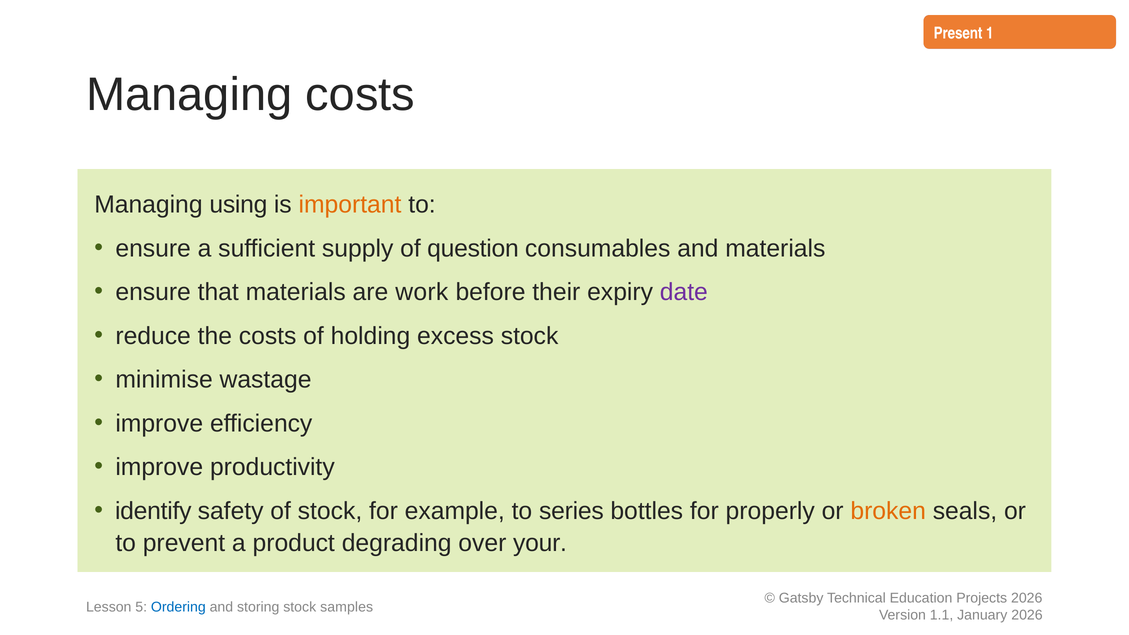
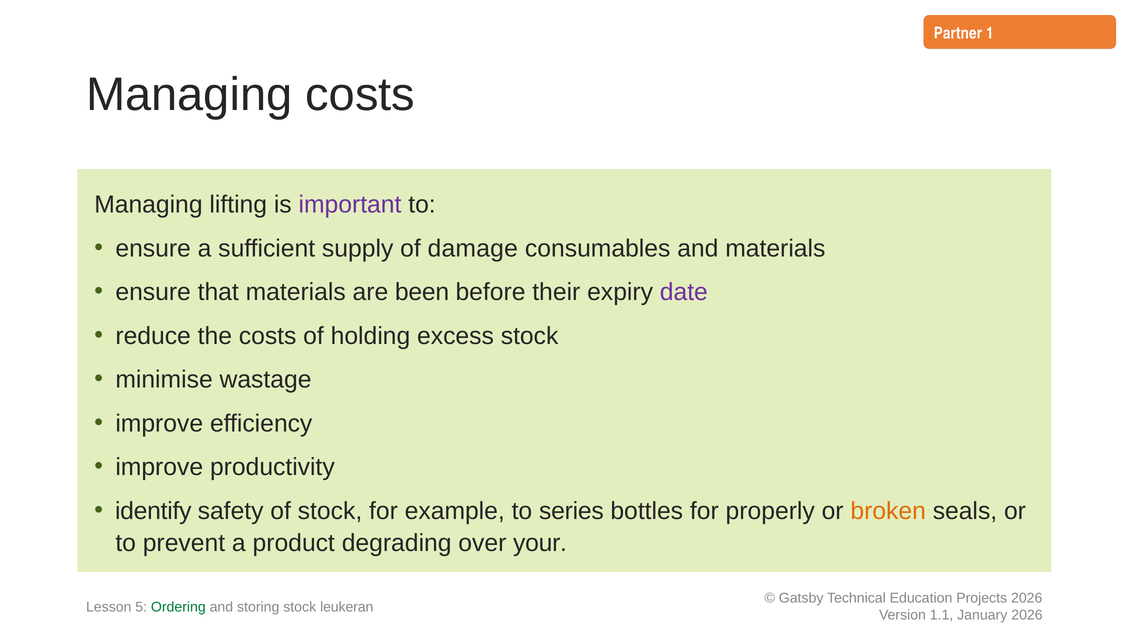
Present: Present -> Partner (958, 34)
using: using -> lifting (238, 205)
important colour: orange -> purple (350, 205)
question: question -> damage (473, 248)
work: work -> been (422, 292)
Ordering colour: blue -> green (178, 607)
samples: samples -> leukeran (347, 607)
